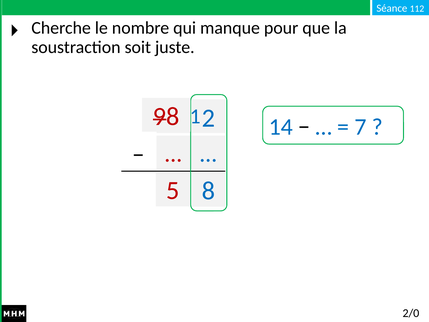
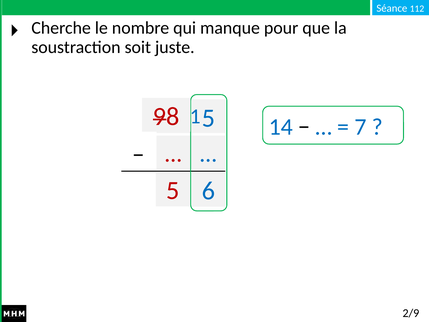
2: 2 -> 5 (208, 118)
8: 8 -> 6 (208, 191)
2/0: 2/0 -> 2/9 (411, 313)
